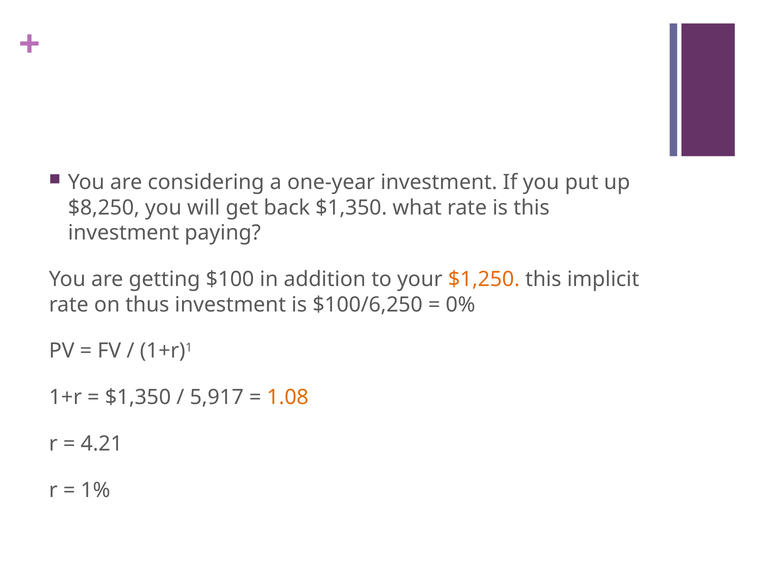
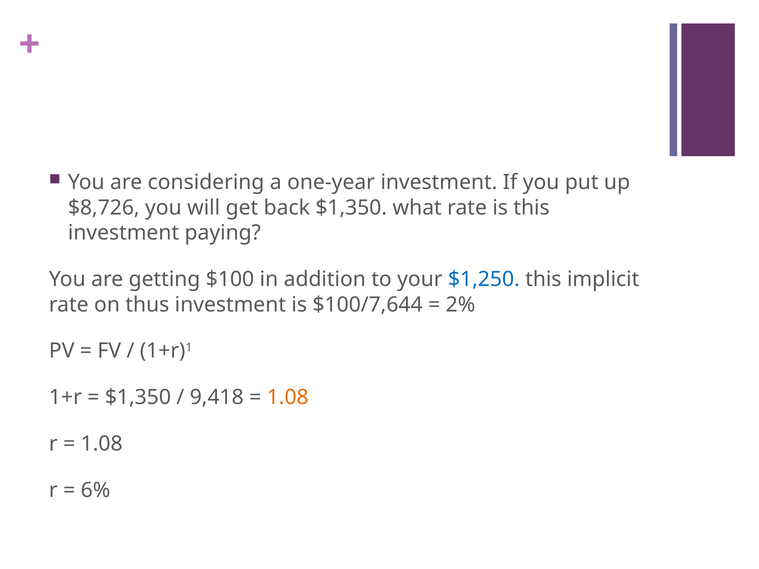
$8,250: $8,250 -> $8,726 (104, 208)
$1,250 colour: orange -> blue (484, 279)
$100/6,250: $100/6,250 -> $100/7,644 (368, 305)
0%: 0% -> 2% (460, 305)
5,917: 5,917 -> 9,418 (217, 398)
4.21: 4.21 -> 1.08 (102, 444)
1%: 1% -> 6% (96, 490)
